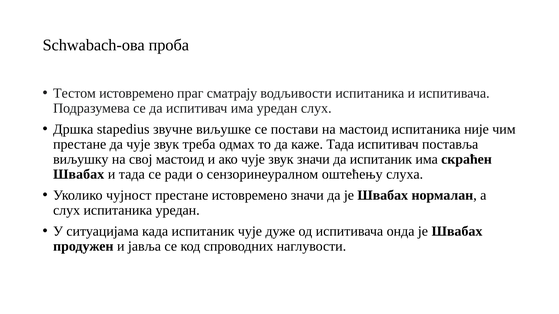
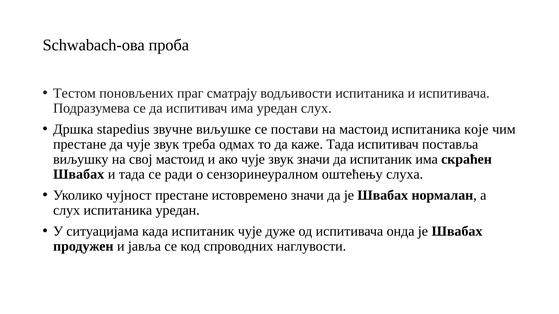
Тестом истовремено: истовремено -> поновљених (136, 93)
није: није -> које (476, 129)
